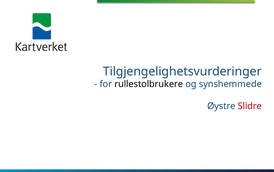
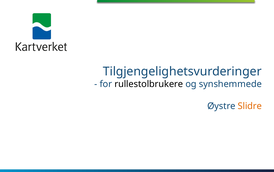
Slidre colour: red -> orange (250, 106)
